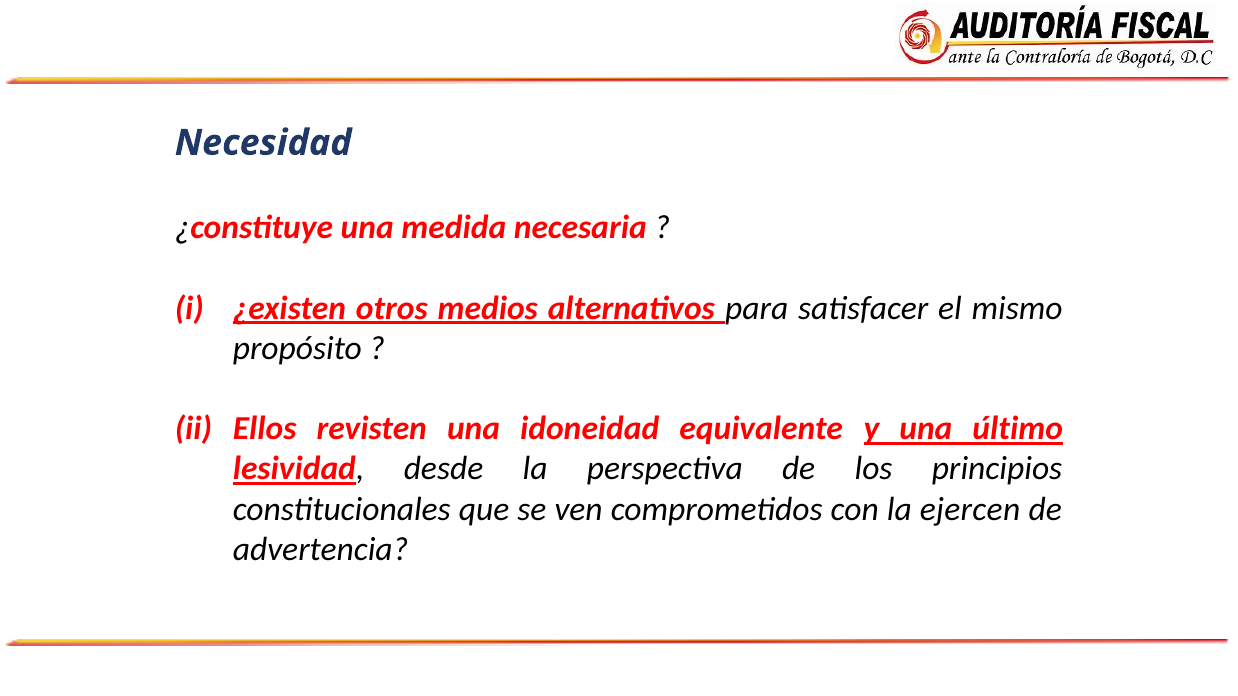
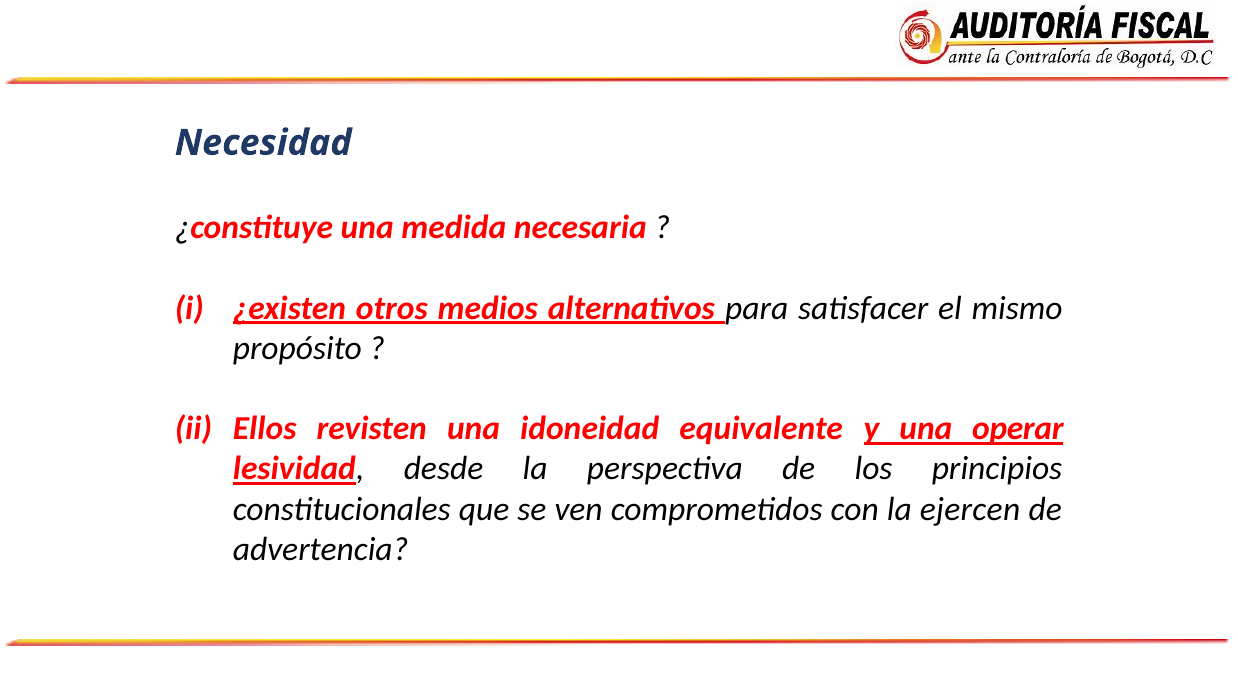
último: último -> operar (1018, 429)
